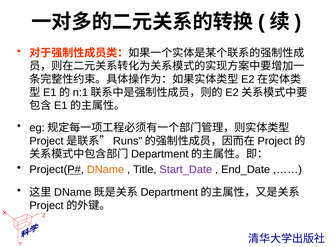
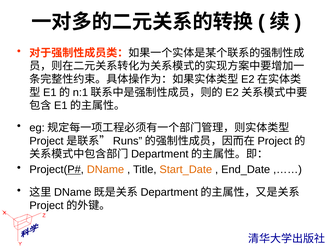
Start_Date colour: purple -> orange (186, 170)
